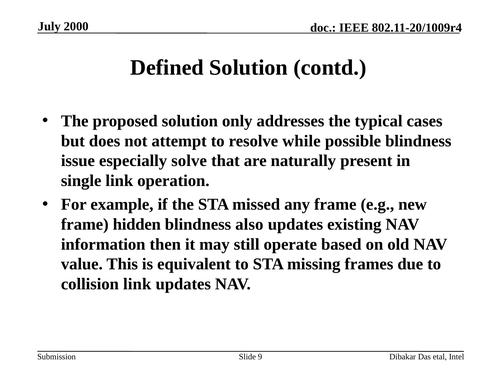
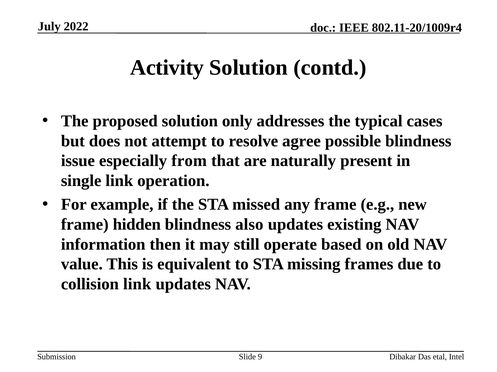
2000: 2000 -> 2022 (76, 26)
Defined: Defined -> Activity (167, 68)
while: while -> agree (302, 141)
solve: solve -> from (189, 161)
